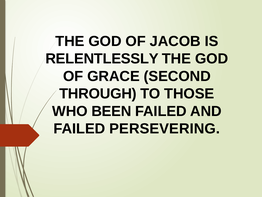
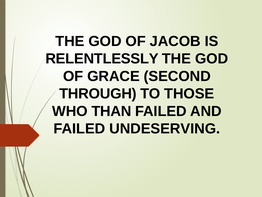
BEEN: BEEN -> THAN (111, 111)
PERSEVERING: PERSEVERING -> UNDESERVING (165, 128)
